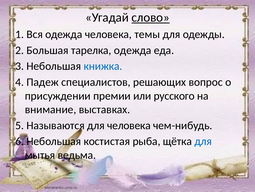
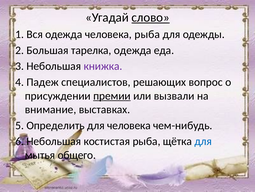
человека темы: темы -> рыба (147, 34)
книжка colour: blue -> purple (103, 66)
премии underline: none -> present (112, 95)
русского: русского -> вызвали (174, 95)
Называются: Называются -> Определить (56, 125)
ведьма: ведьма -> общего (77, 154)
